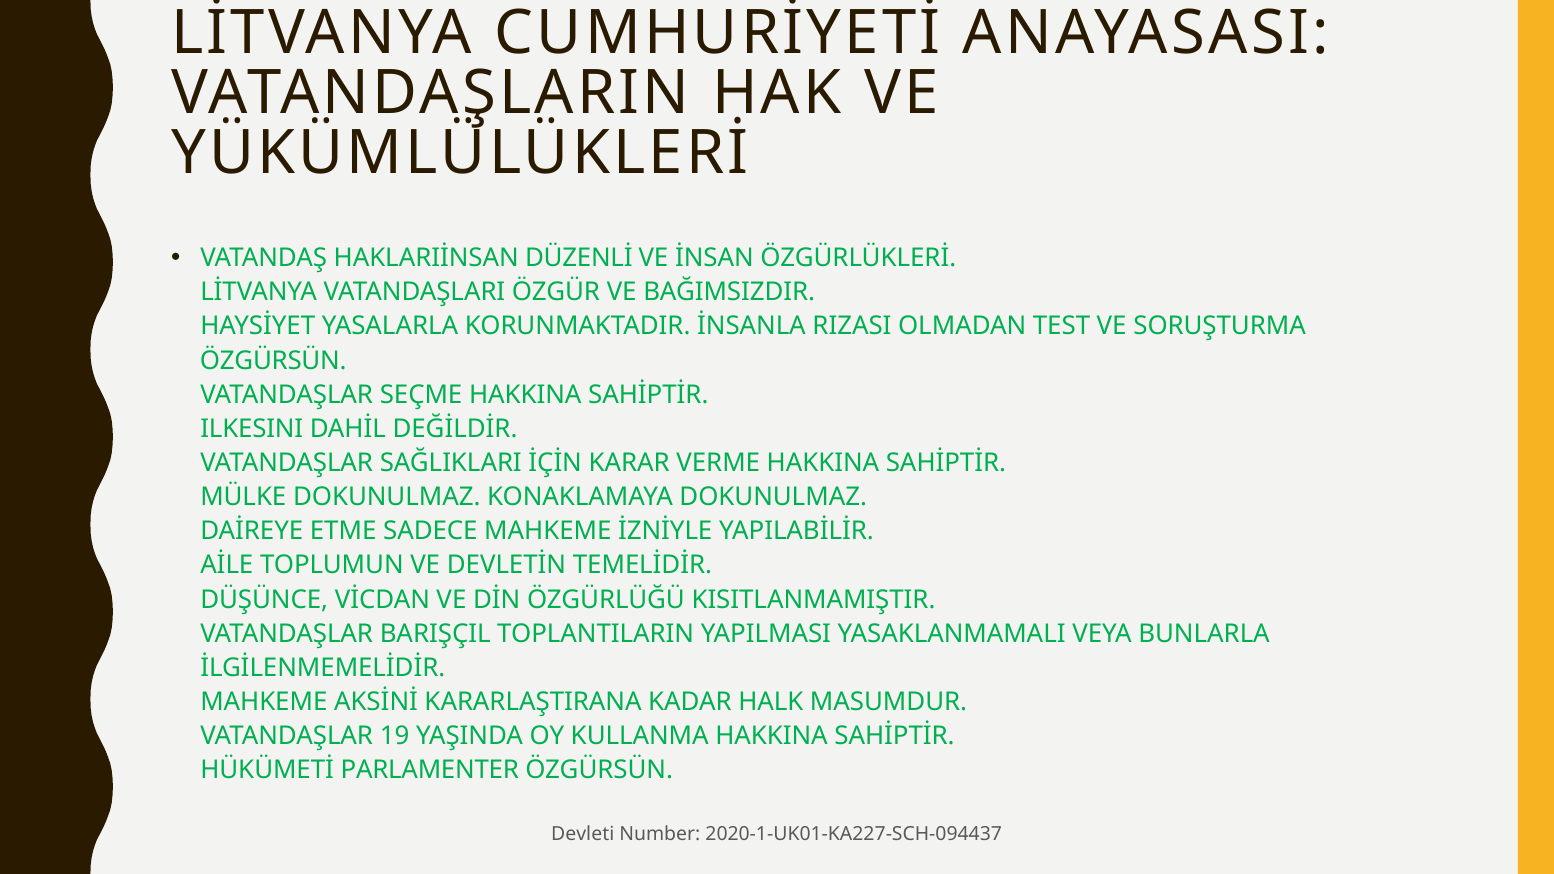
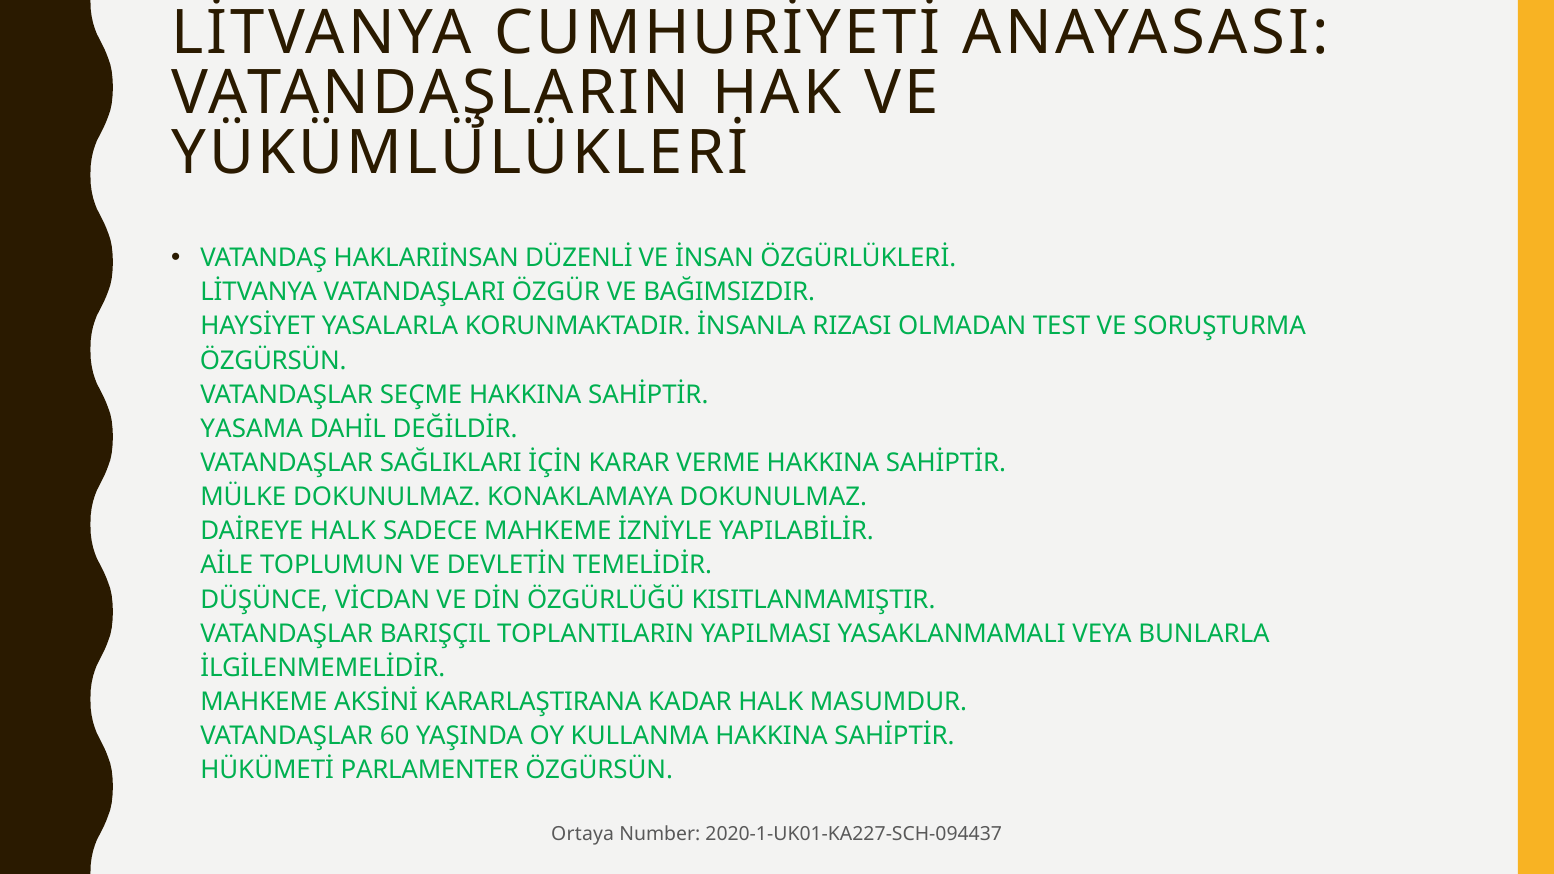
ILKESINI: ILKESINI -> YASAMA (252, 429)
DAİREYE ETME: ETME -> HALK (343, 531)
19: 19 -> 60 (395, 736)
Devleti: Devleti -> Ortaya (583, 834)
